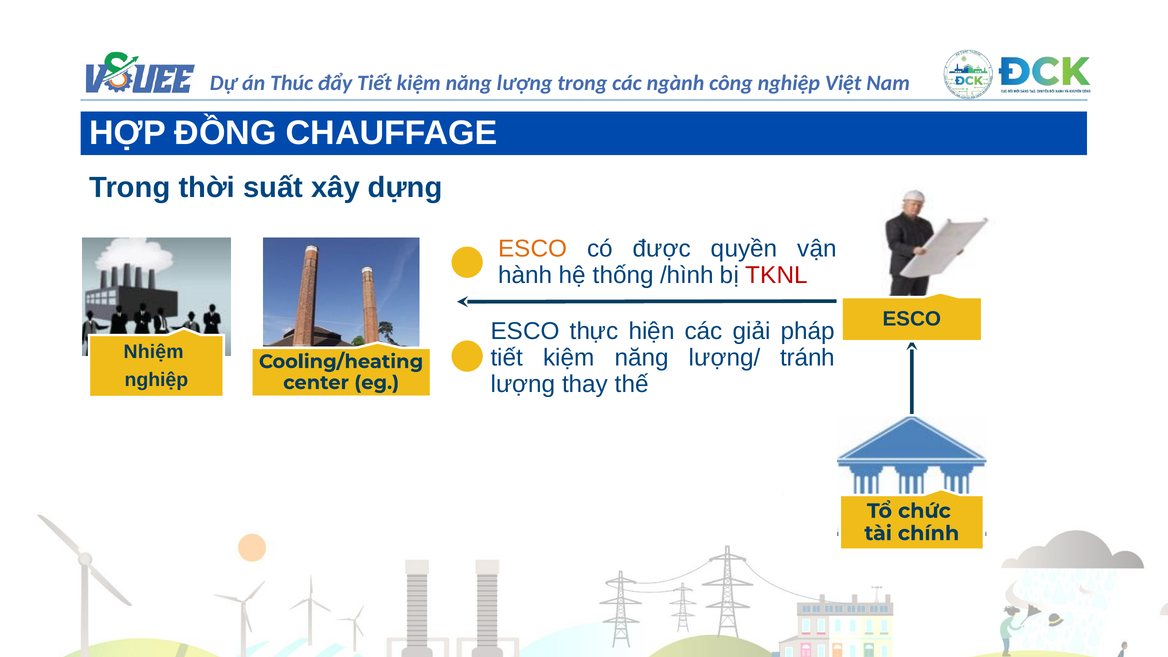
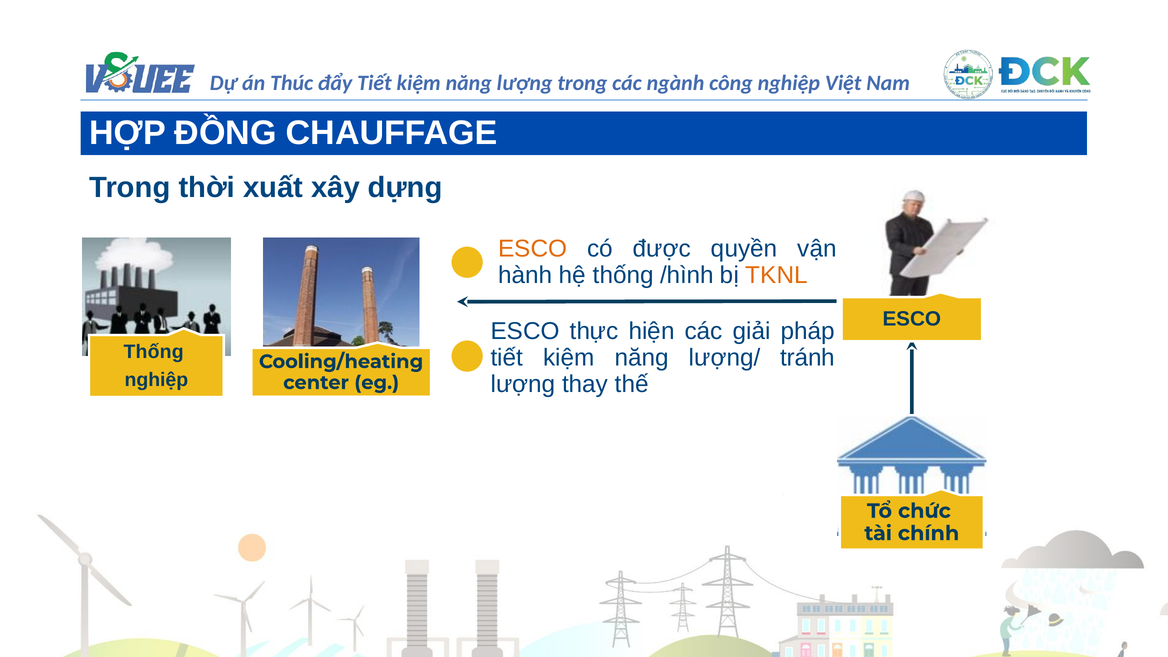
suất: suất -> xuất (273, 188)
TKNL colour: red -> orange (777, 275)
Nhiệm: Nhiệm -> Thống (154, 352)
